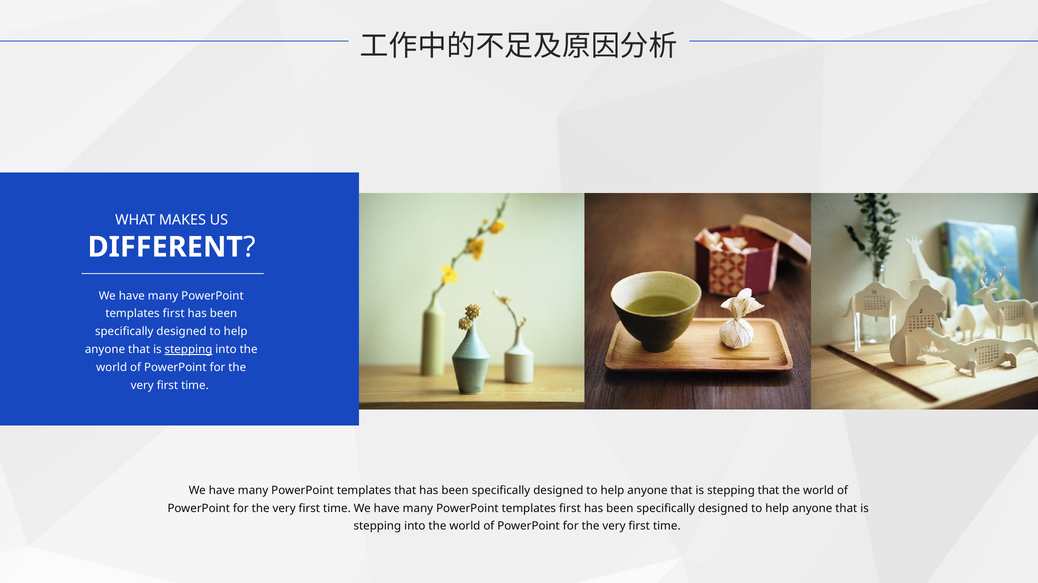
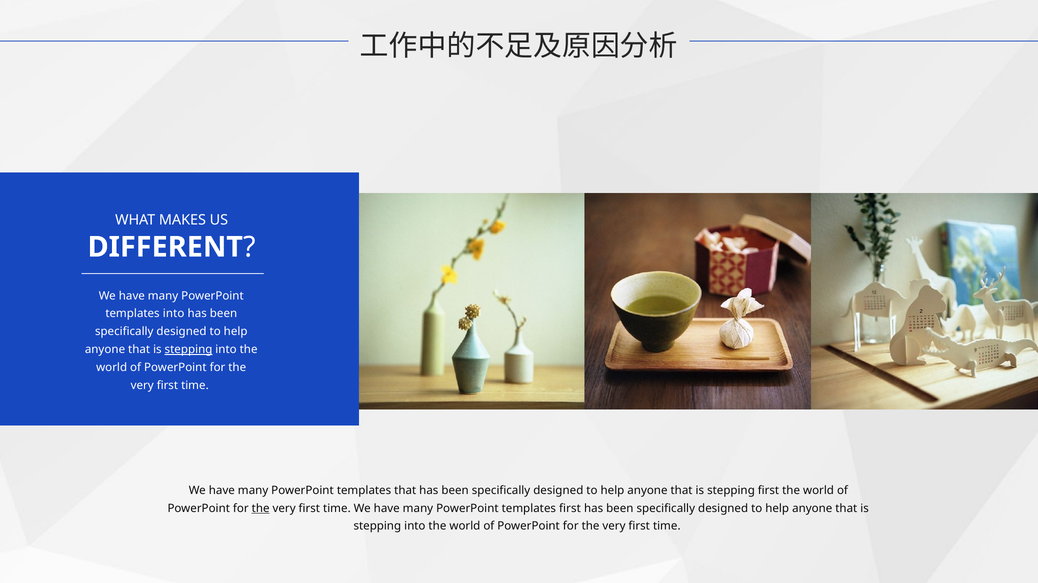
first: first -> into (174, 314)
stepping that: that -> first (768, 491)
the underline: none -> present (261, 509)
